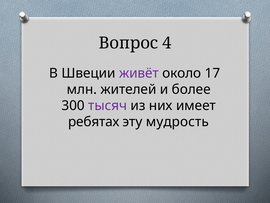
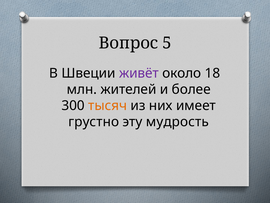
4: 4 -> 5 (167, 43)
17: 17 -> 18 (212, 73)
тысяч colour: purple -> orange (108, 105)
ребятах: ребятах -> грустно (94, 122)
